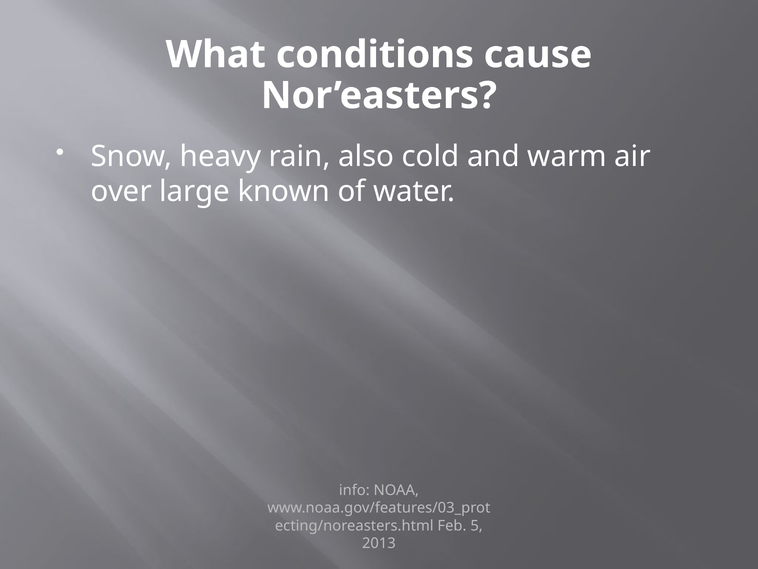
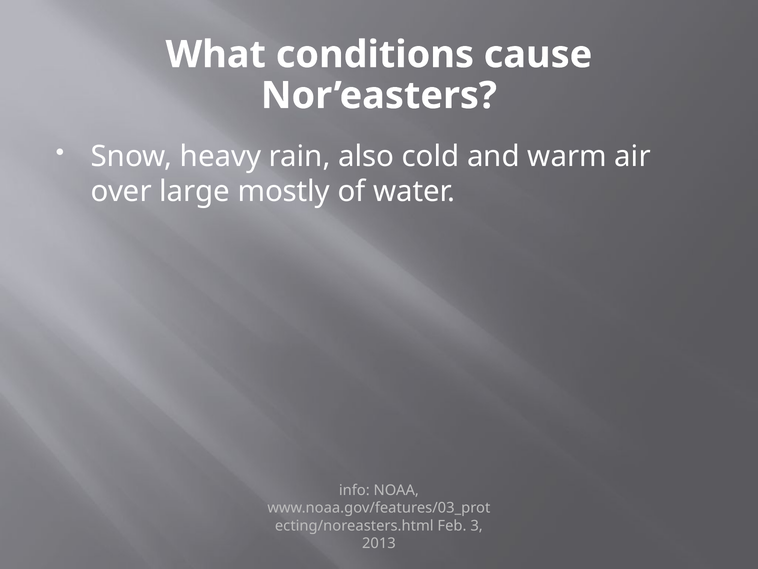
known: known -> mostly (284, 192)
5: 5 -> 3 (477, 525)
